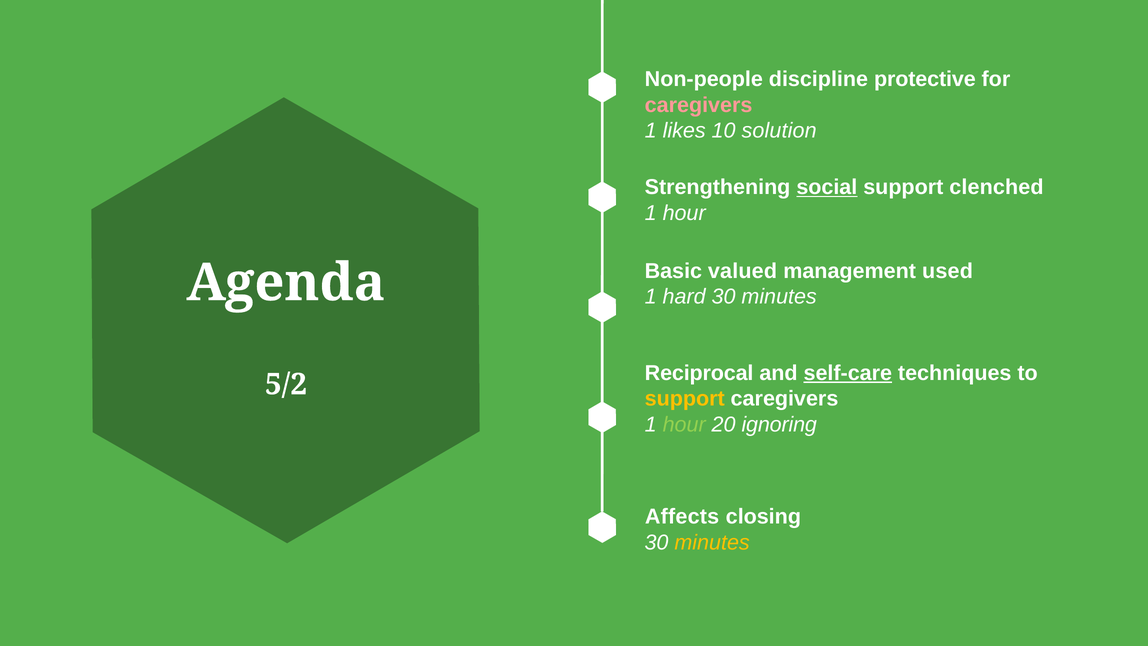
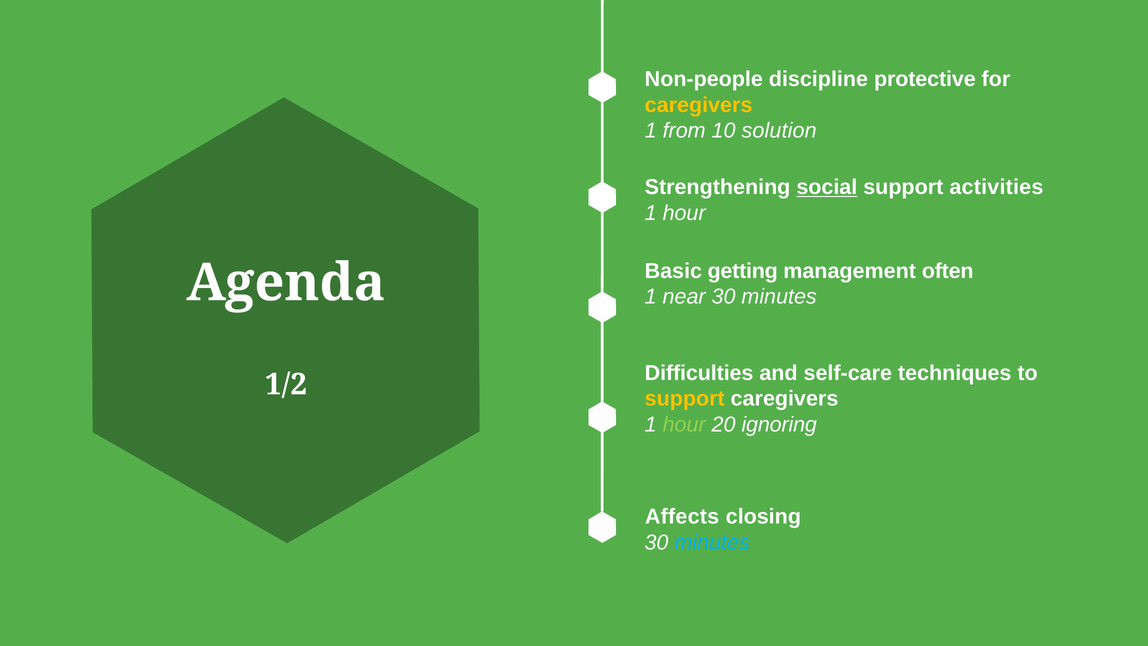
caregivers colour: pink -> yellow (699, 105)
likes: likes -> from (684, 131)
clenched: clenched -> activities (996, 187)
valued: valued -> getting (743, 271)
used: used -> often (948, 271)
hard: hard -> near (684, 297)
Reciprocal: Reciprocal -> Difficulties (699, 373)
self-care underline: present -> none (848, 373)
5/2: 5/2 -> 1/2 (286, 384)
minutes colour: yellow -> light blue (712, 542)
